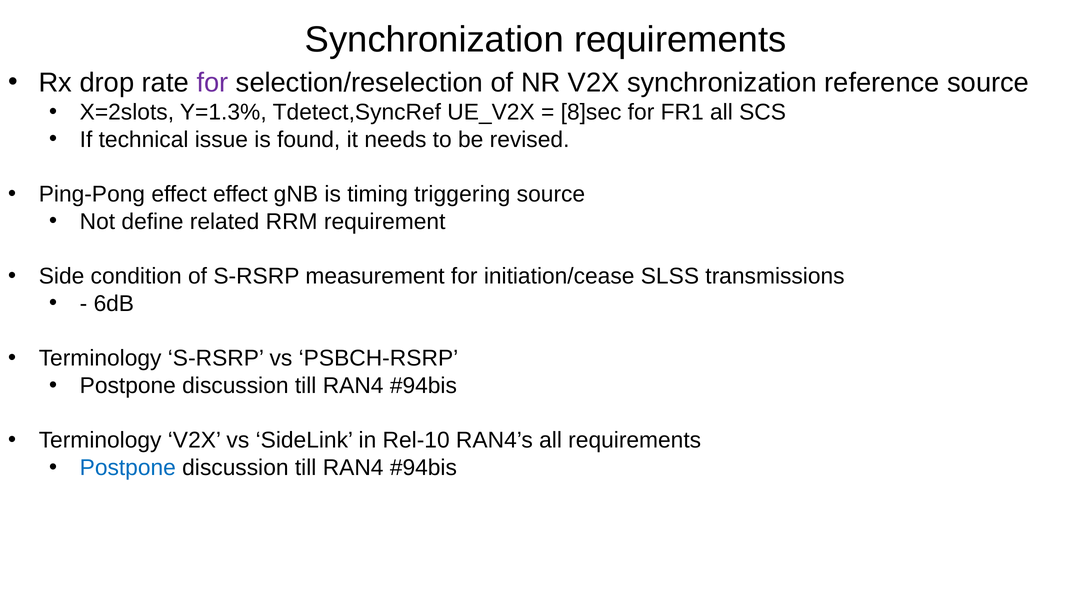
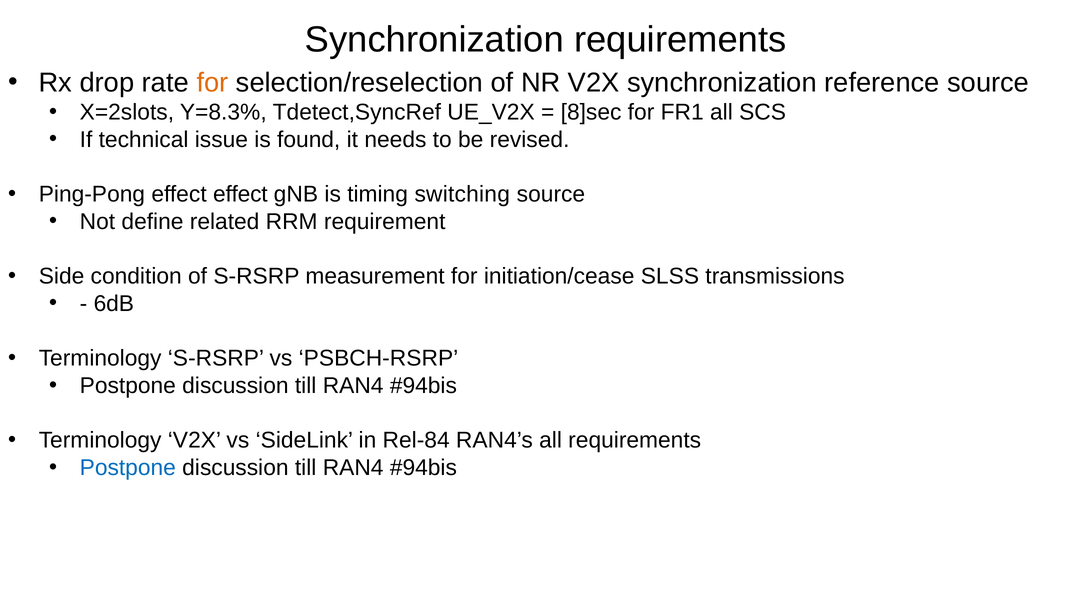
for colour: purple -> orange (212, 82)
Y=1.3%: Y=1.3% -> Y=8.3% (223, 112)
triggering: triggering -> switching (462, 194)
Rel-10: Rel-10 -> Rel-84 (416, 440)
